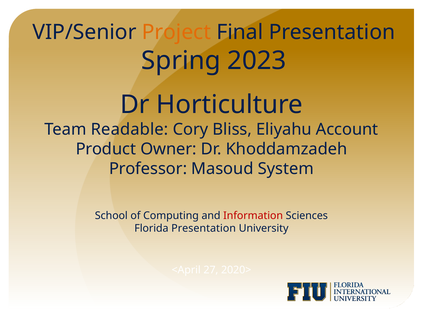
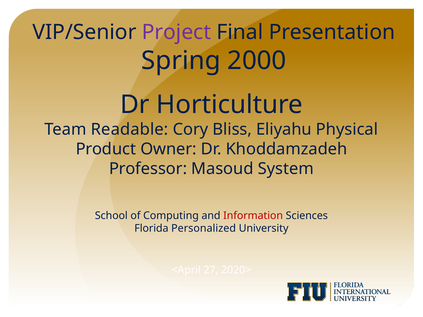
Project colour: orange -> purple (176, 32)
2023: 2023 -> 2000 (257, 61)
Account: Account -> Physical (347, 129)
Florida Presentation: Presentation -> Personalized (204, 228)
